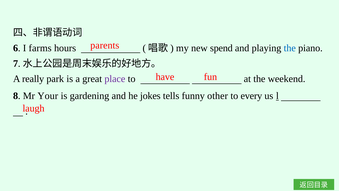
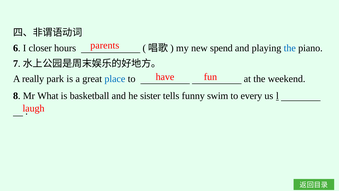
farms: farms -> closer (40, 48)
place colour: purple -> blue (115, 79)
Your: Your -> What (48, 96)
gardening: gardening -> basketball (90, 96)
jokes: jokes -> sister (150, 96)
other: other -> swim (218, 96)
